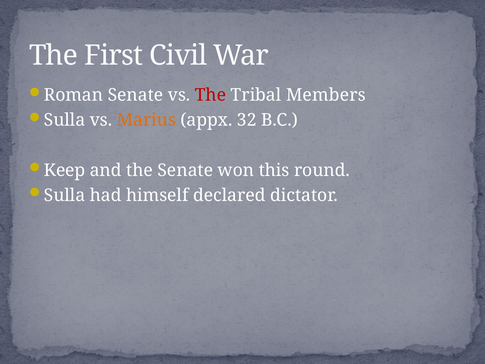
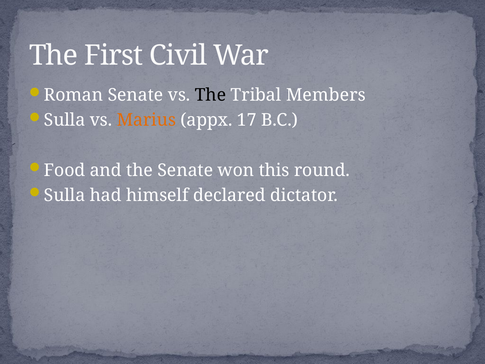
The colour: red -> black (210, 95)
32: 32 -> 17 (247, 120)
Keep: Keep -> Food (65, 170)
